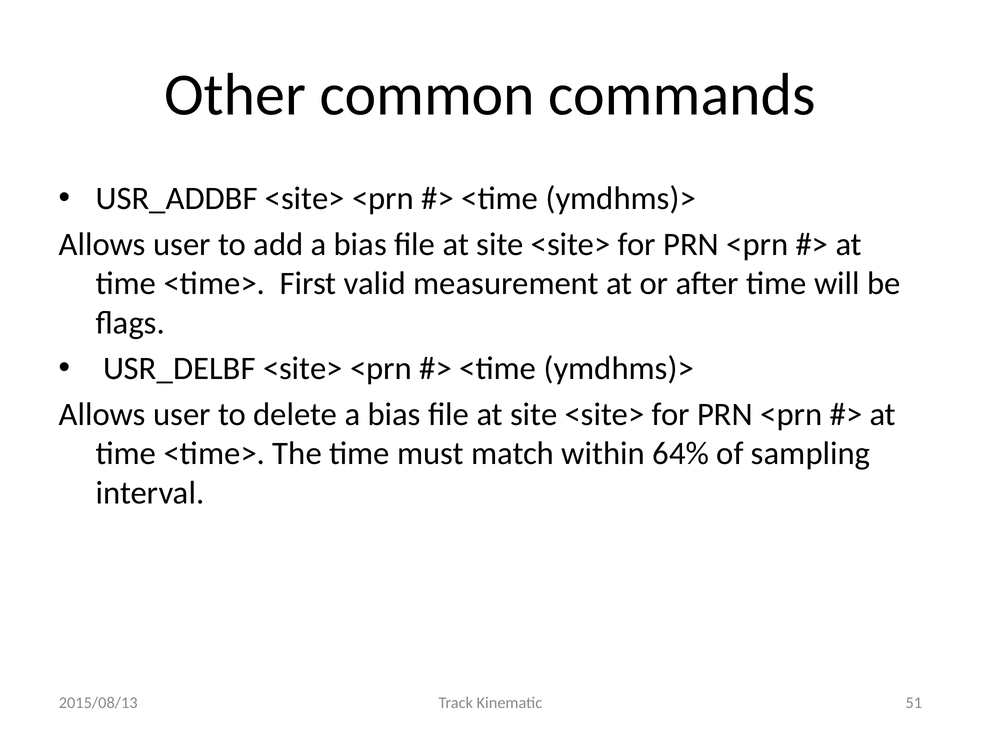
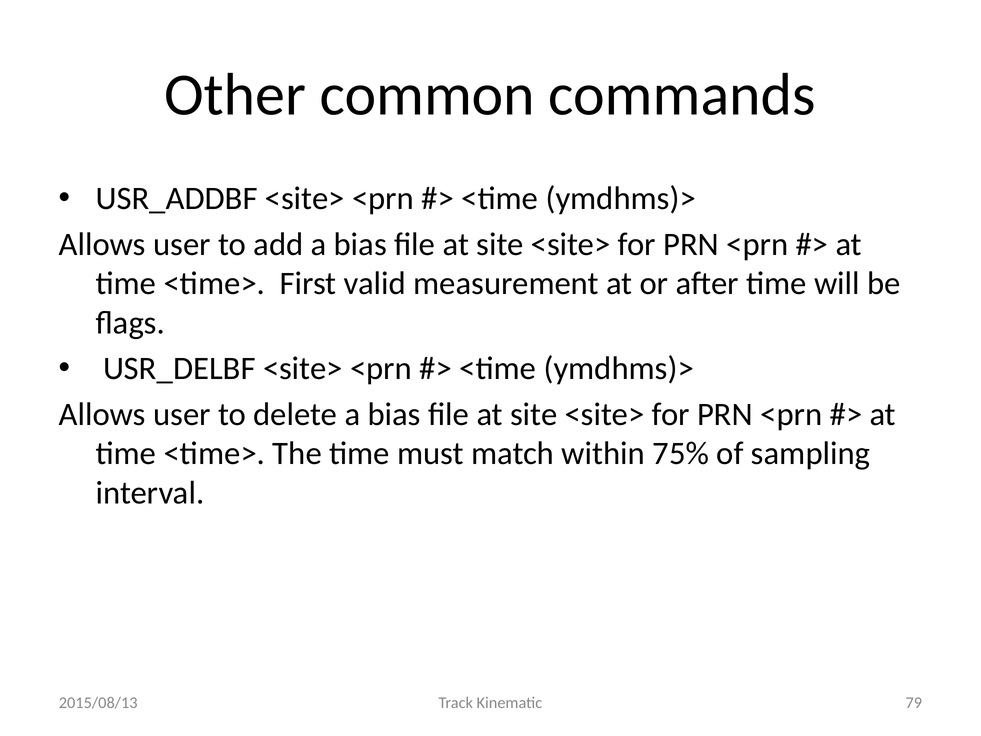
64%: 64% -> 75% (681, 454)
51: 51 -> 79 (914, 702)
